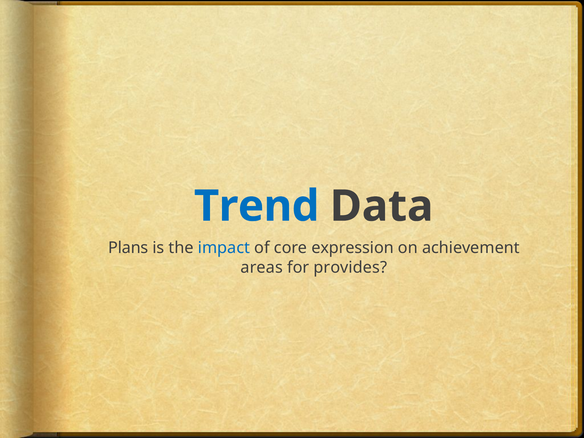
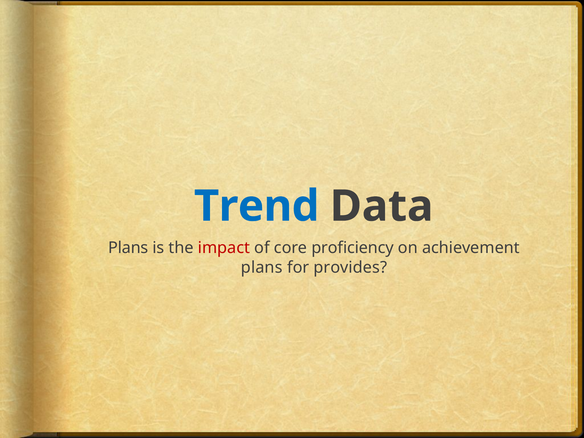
impact colour: blue -> red (224, 248)
expression: expression -> proficiency (353, 248)
areas: areas -> plans (262, 267)
